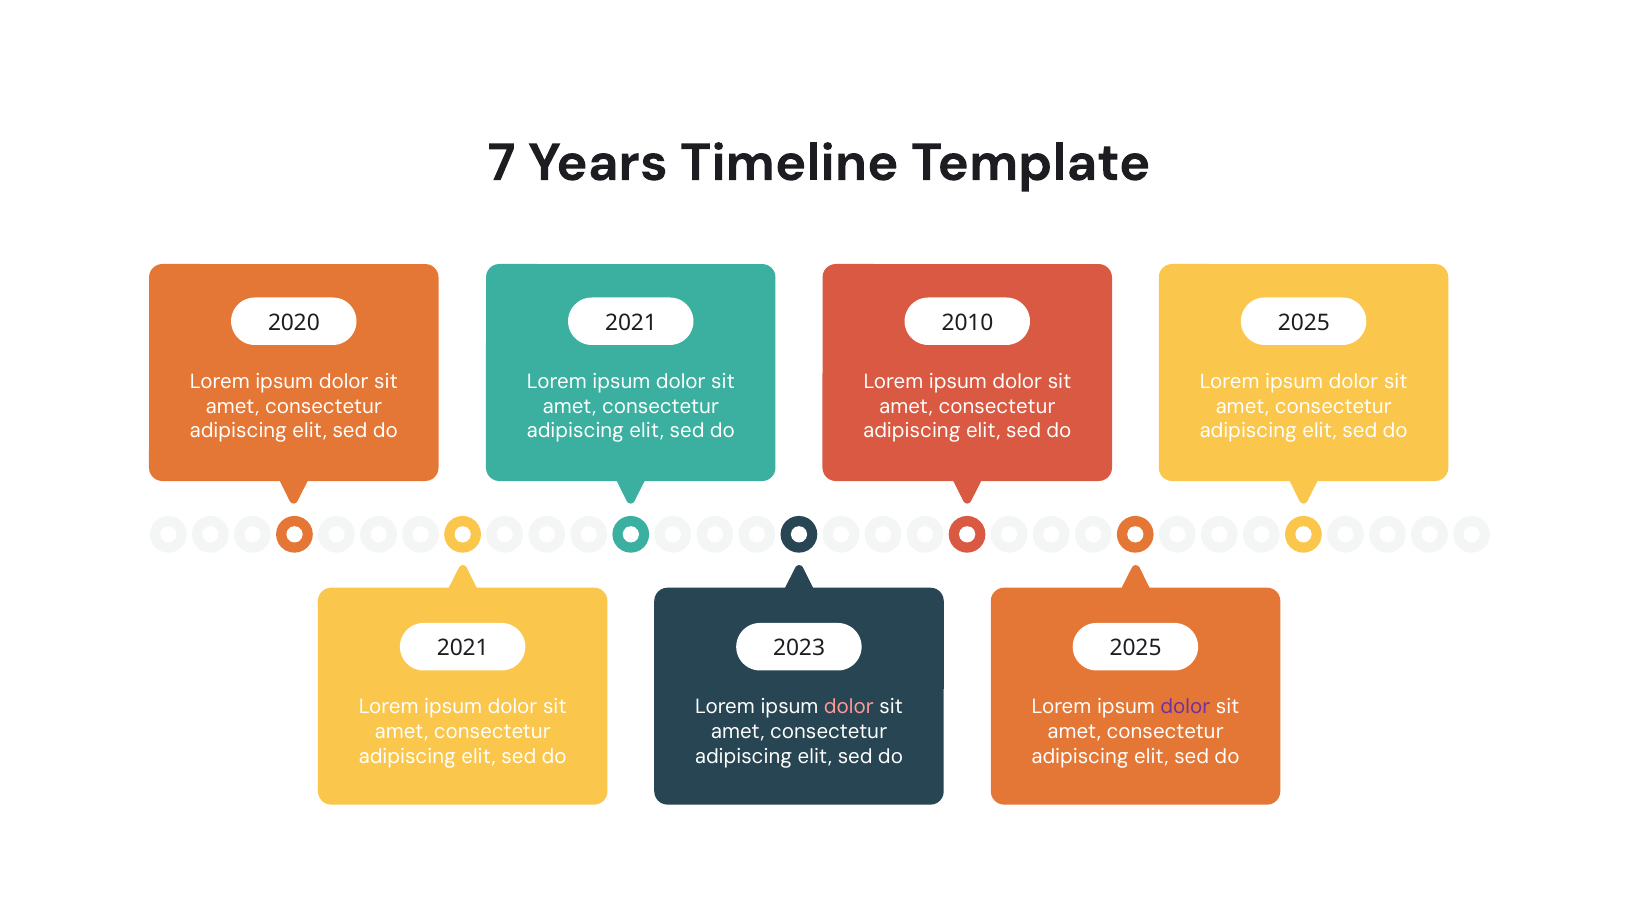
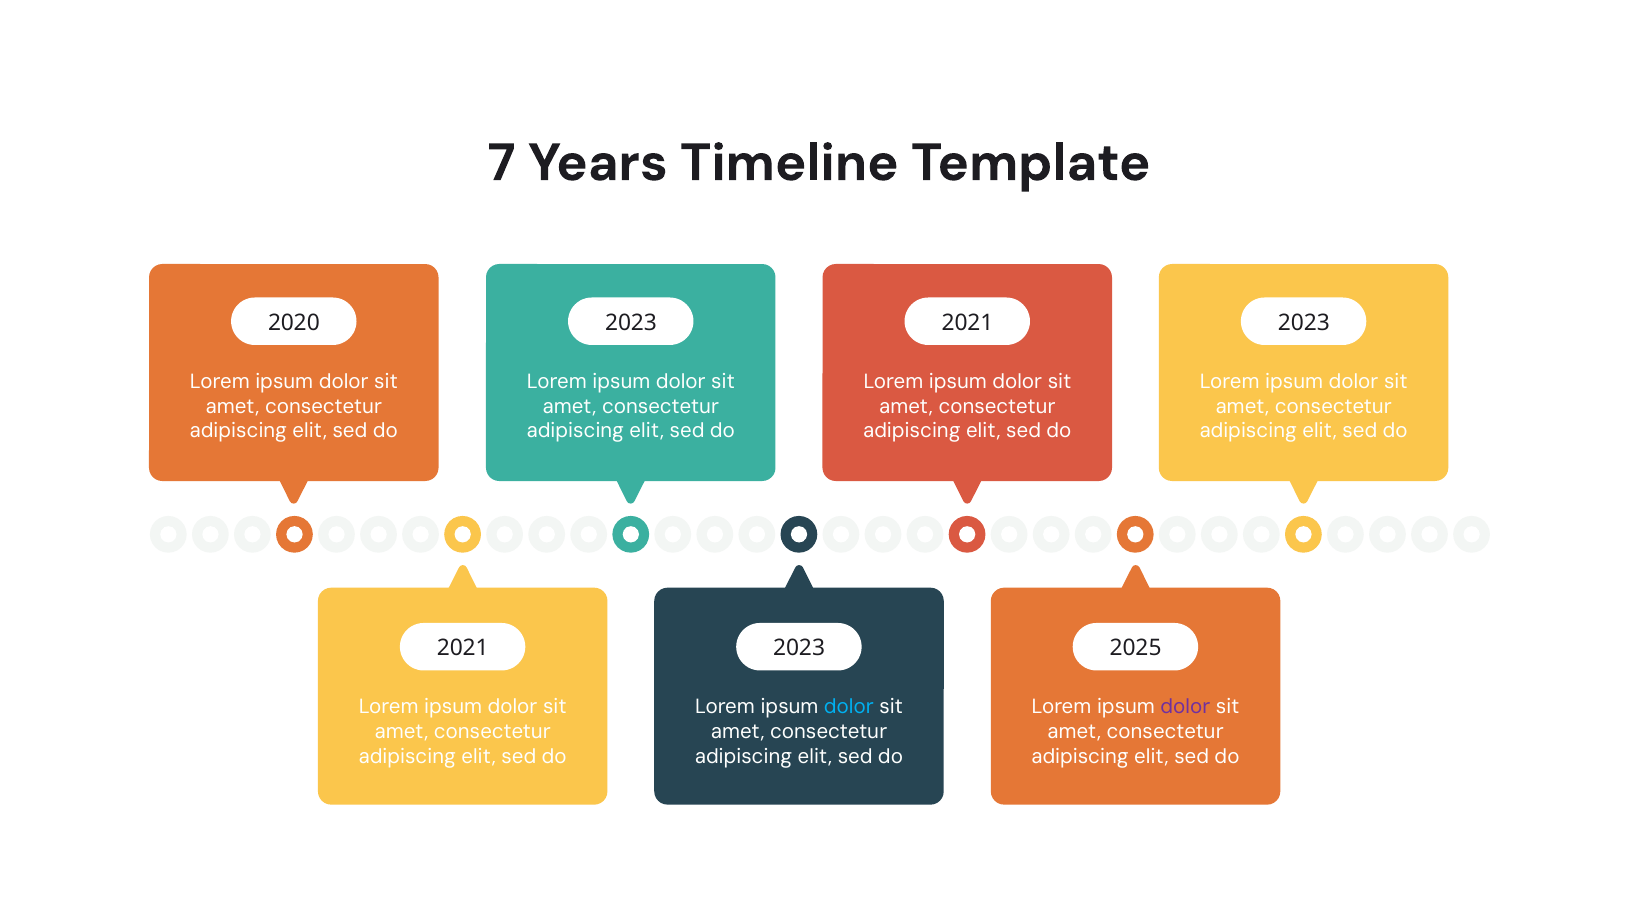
2021: 2021 -> 2023 (631, 323)
2010: 2010 -> 2021 (968, 323)
2025: 2025 -> 2023 (1304, 323)
dolor colour: pink -> light blue (849, 707)
